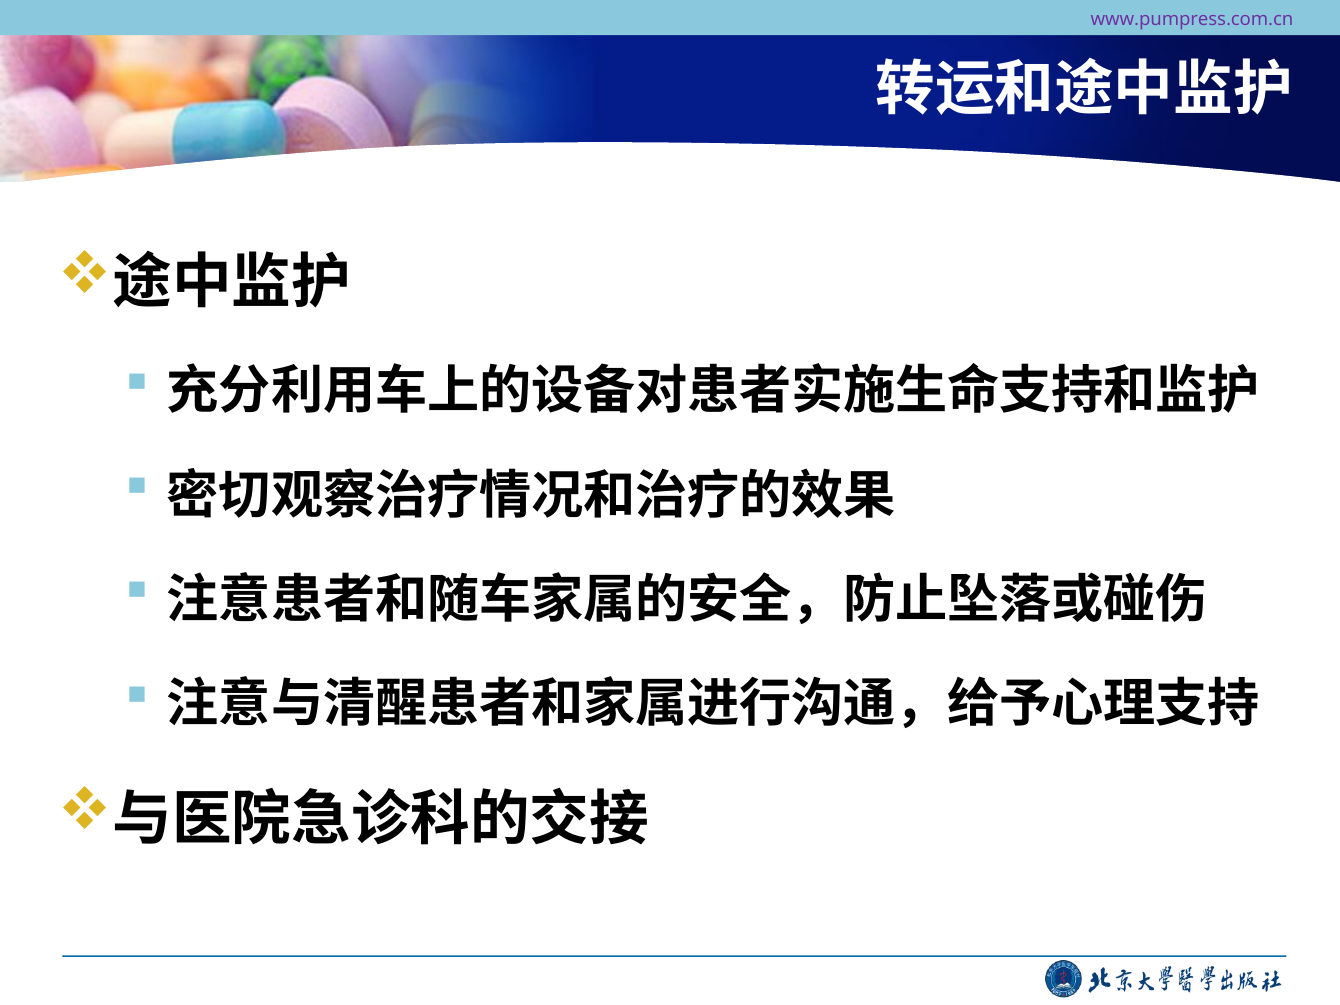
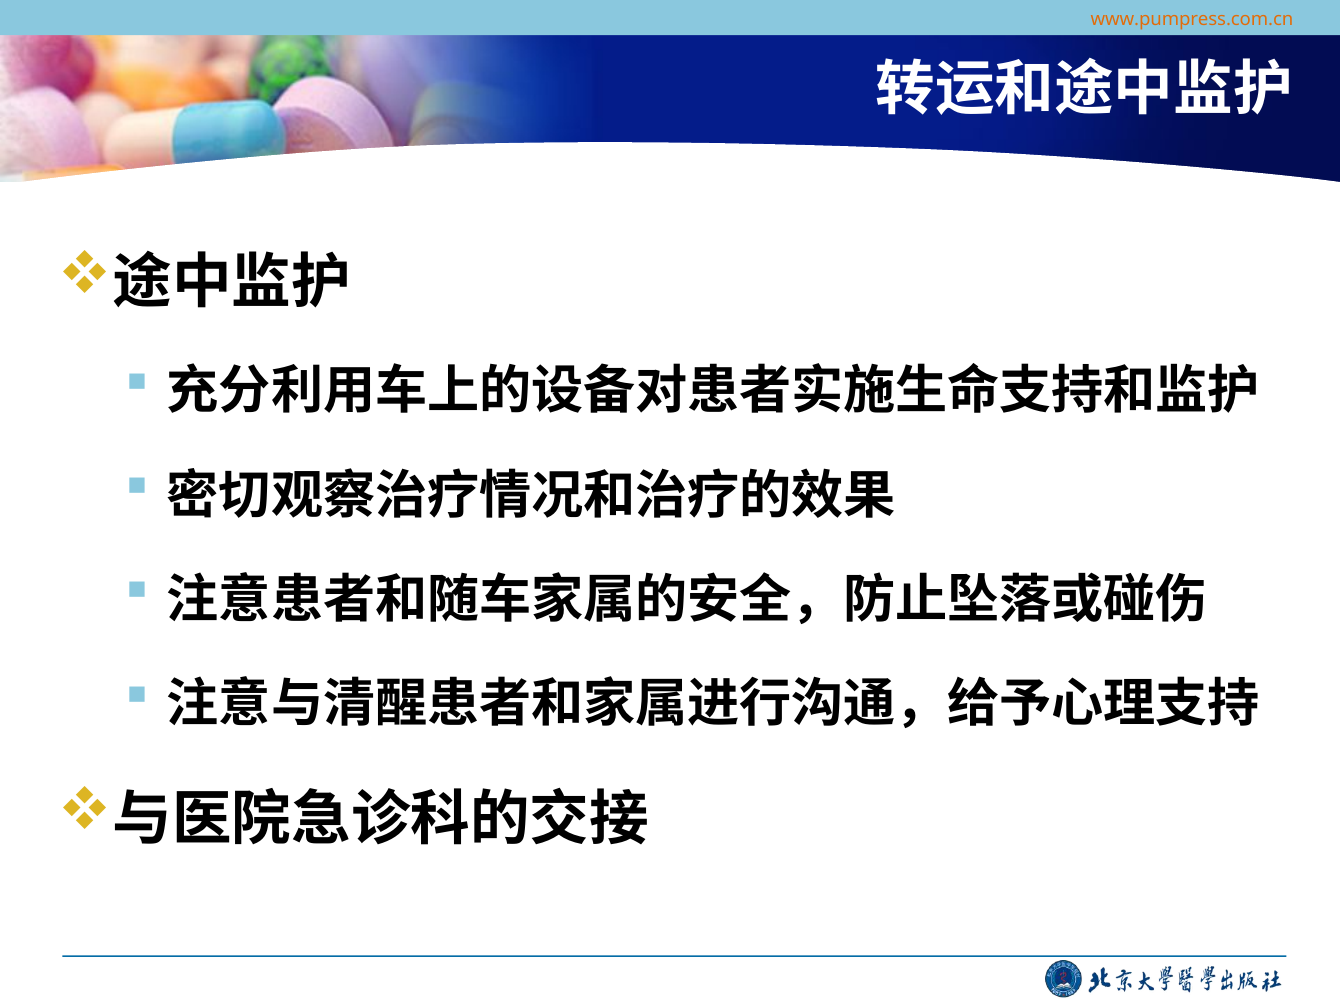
www.pumpress.com.cn colour: purple -> orange (1192, 19)
